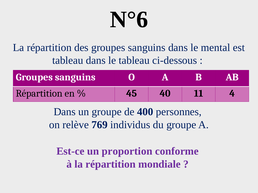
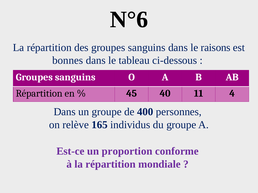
mental: mental -> raisons (216, 48)
tableau: tableau -> bonnes (68, 61)
769: 769 -> 165 (100, 125)
